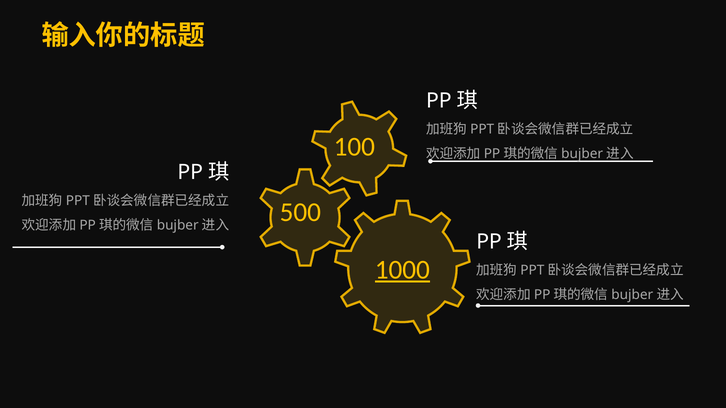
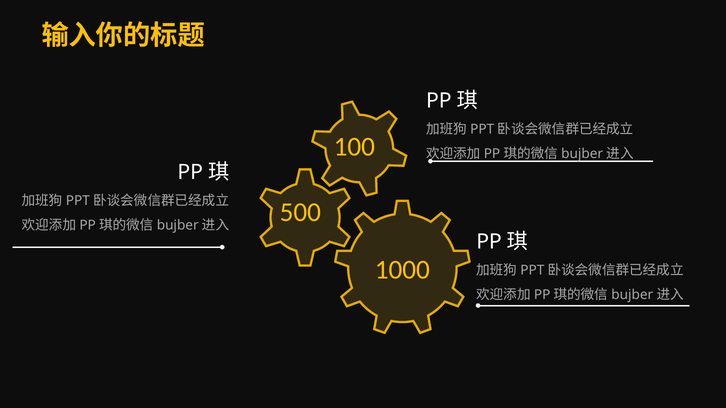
1000 underline: present -> none (402, 270)
